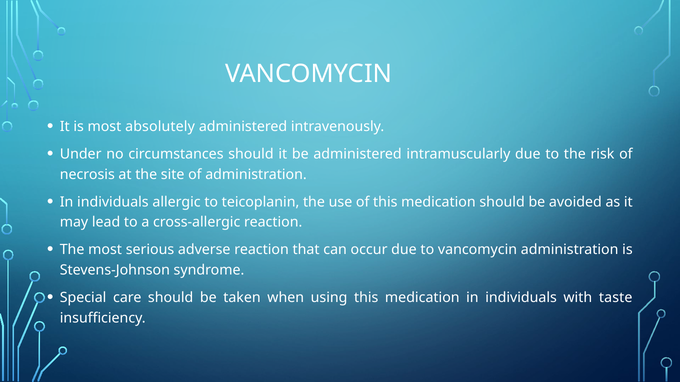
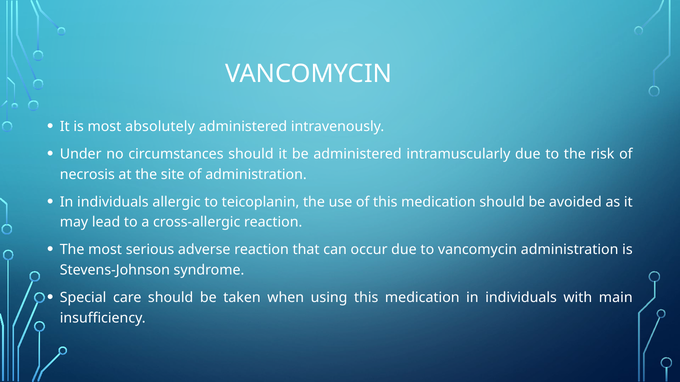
taste: taste -> main (616, 298)
